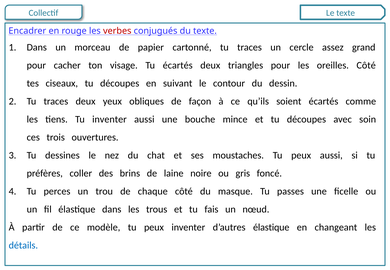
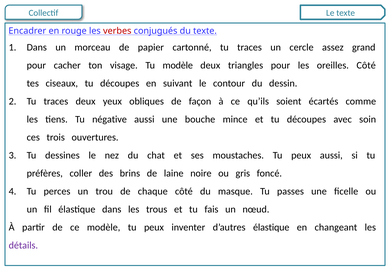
Tu écartés: écartés -> modèle (178, 65)
Tu inventer: inventer -> négative (109, 119)
détails colour: blue -> purple (23, 246)
